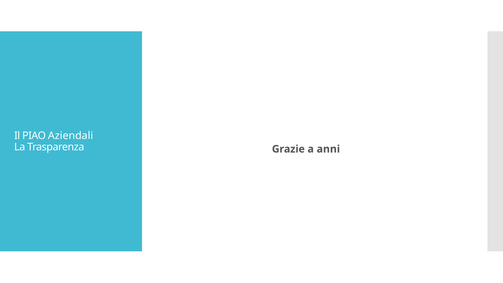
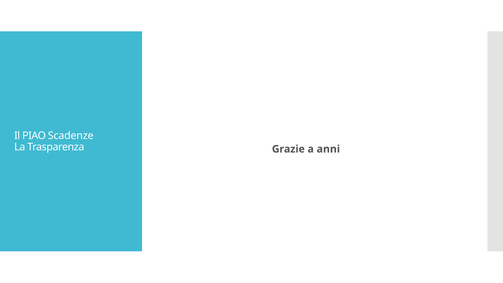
Aziendali: Aziendali -> Scadenze (71, 136)
